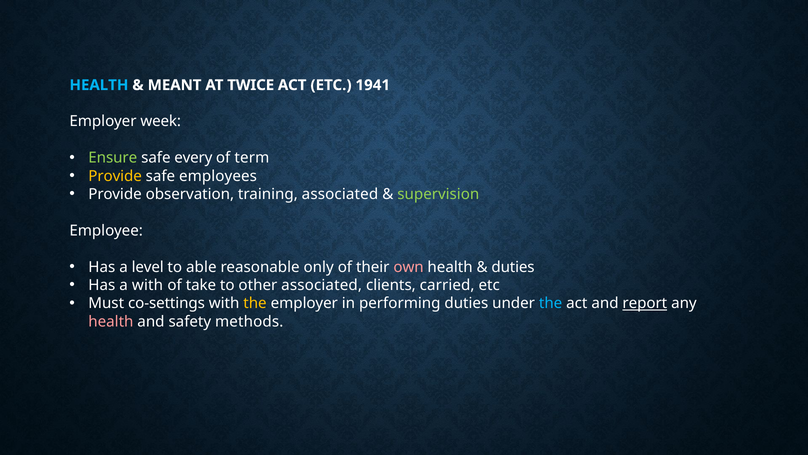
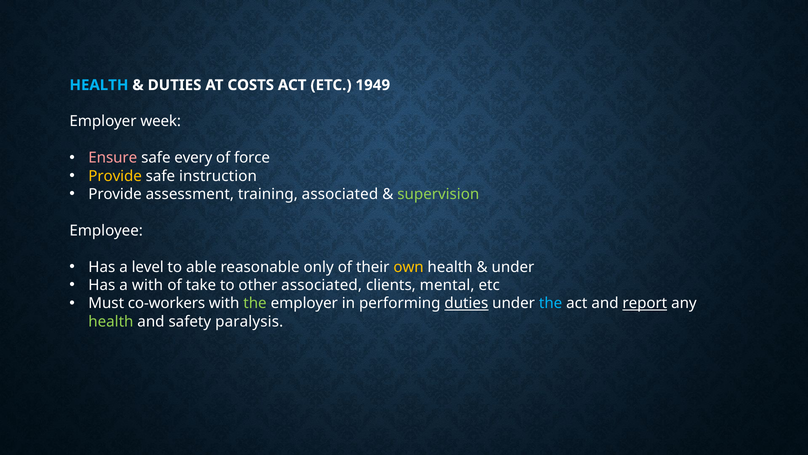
MEANT: MEANT -> DUTIES (175, 85)
TWICE: TWICE -> COSTS (251, 85)
1941: 1941 -> 1949 (373, 85)
Ensure colour: light green -> pink (113, 158)
term: term -> force (252, 158)
employees: employees -> instruction (218, 176)
observation: observation -> assessment (190, 194)
own colour: pink -> yellow (409, 267)
duties: duties -> under (513, 267)
carried: carried -> mental (447, 285)
co-settings: co-settings -> co-workers (166, 303)
the colour: yellow -> light green (255, 303)
duties underline: none -> present (466, 303)
health colour: pink -> light green (111, 321)
methods: methods -> paralysis (249, 321)
